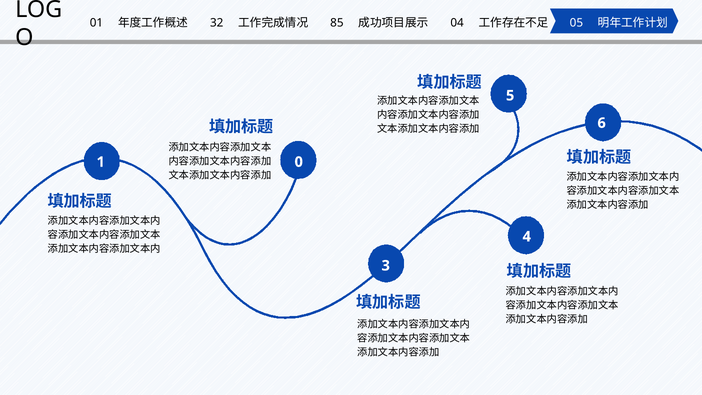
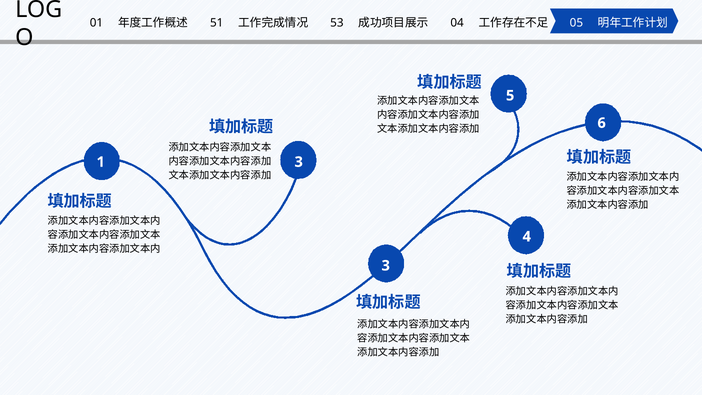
32: 32 -> 51 (217, 23)
85: 85 -> 53 (337, 23)
1 0: 0 -> 3 (299, 162)
